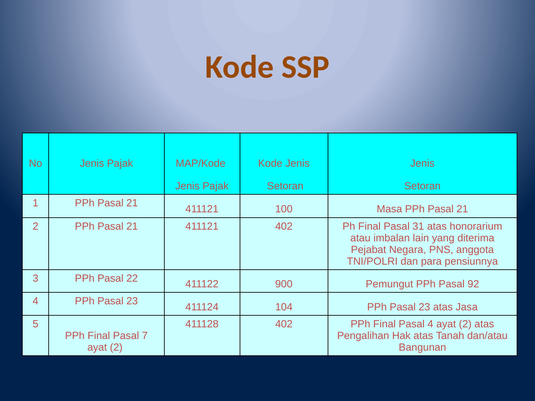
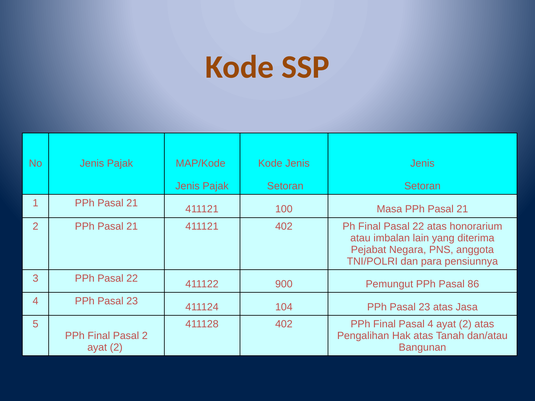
Final Pasal 31: 31 -> 22 (418, 226)
92: 92 -> 86 (473, 284)
Pasal 7: 7 -> 2 (145, 336)
